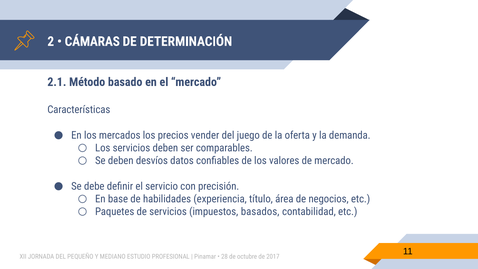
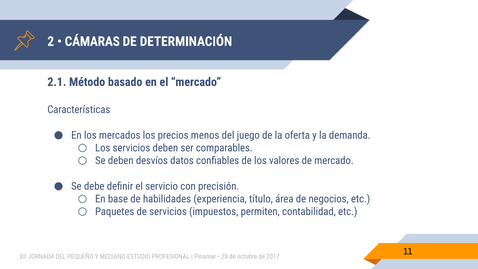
vender: vender -> menos (205, 135)
basados: basados -> permiten (260, 212)
